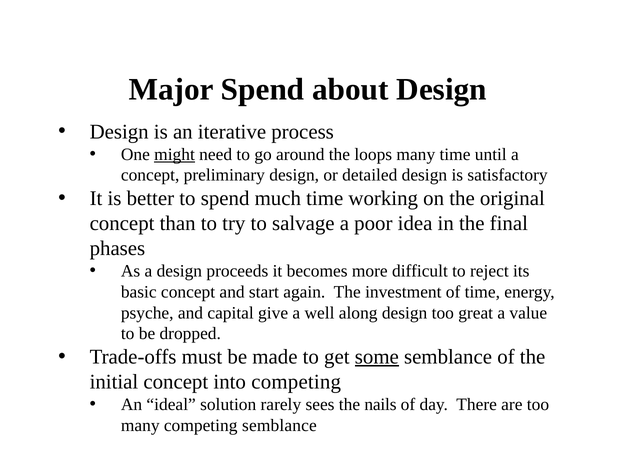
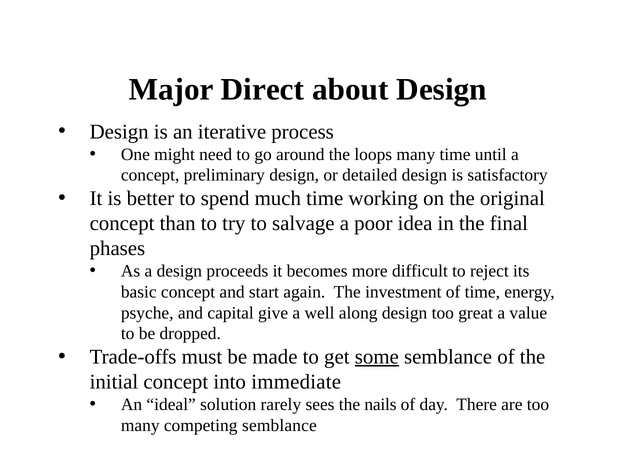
Major Spend: Spend -> Direct (263, 89)
might underline: present -> none (175, 155)
into competing: competing -> immediate (296, 382)
